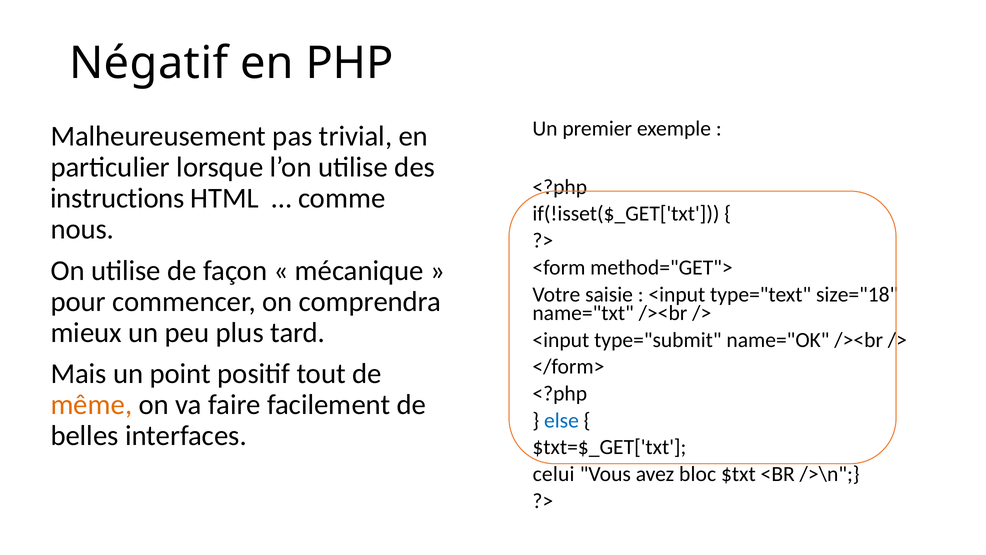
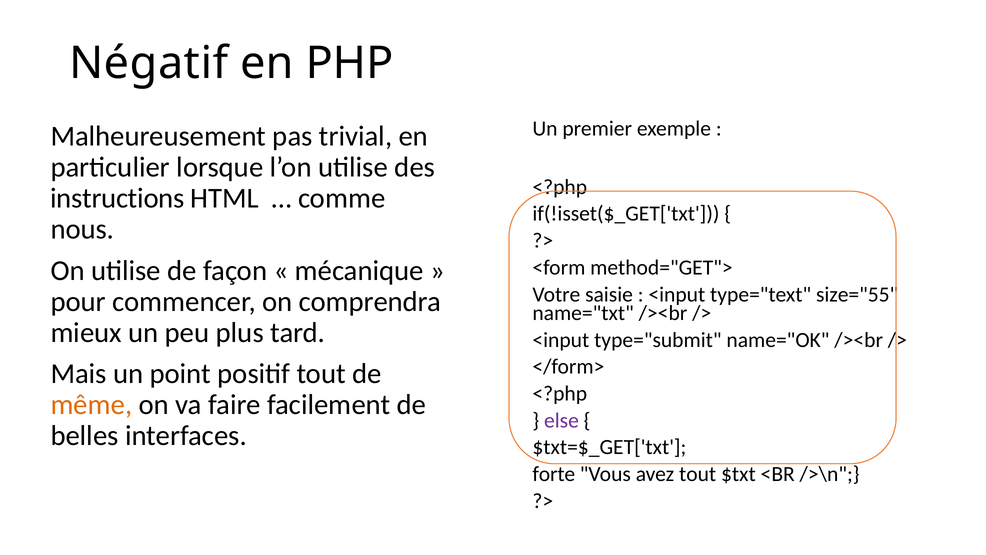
size="18: size="18 -> size="55 (857, 294)
else colour: blue -> purple (561, 420)
celui: celui -> forte (554, 474)
avez bloc: bloc -> tout (698, 474)
